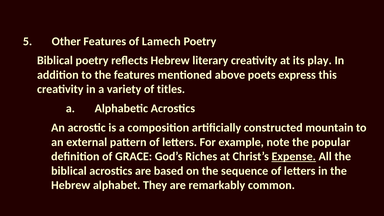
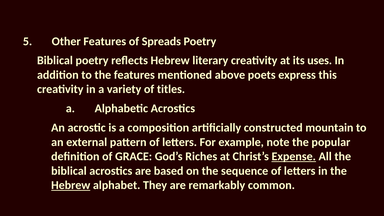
Lamech: Lamech -> Spreads (161, 41)
play: play -> uses (320, 60)
Hebrew underline: none -> present (71, 185)
